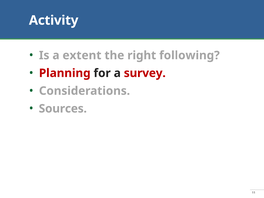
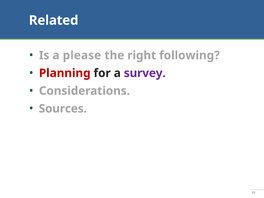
Activity: Activity -> Related (54, 20)
extent: extent -> please (82, 55)
survey colour: red -> purple (145, 73)
